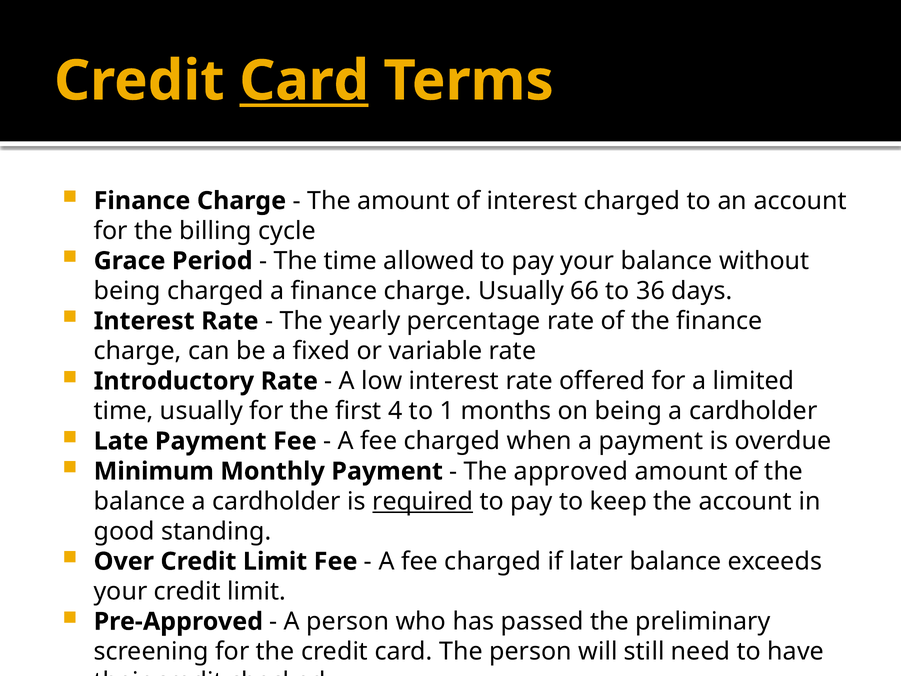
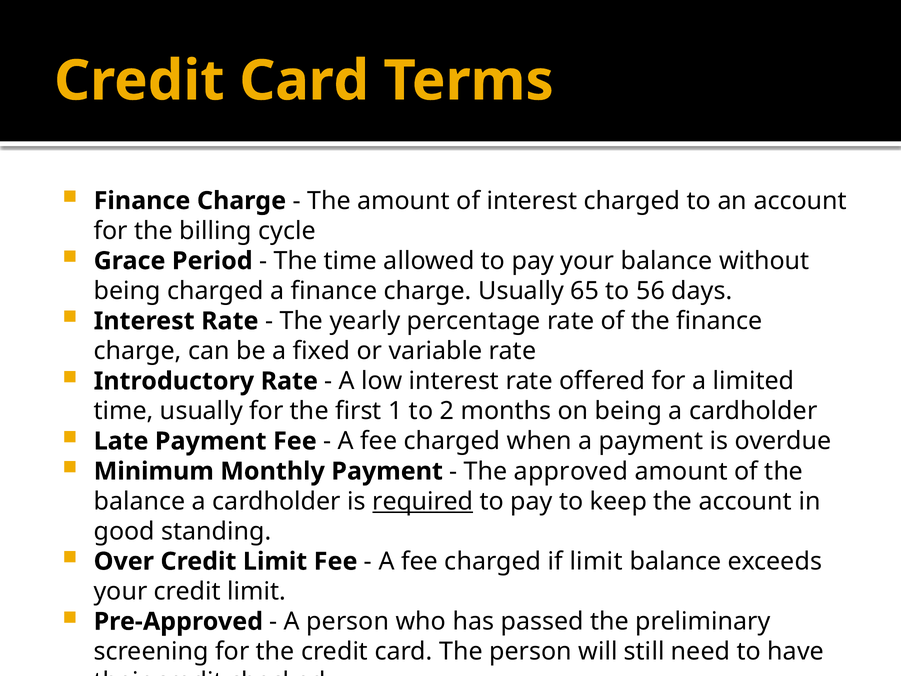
Card underline: present -> none (304, 81)
66: 66 -> 65 (585, 291)
36: 36 -> 56 (651, 291)
4: 4 -> 1 (395, 411)
1: 1 -> 2 (447, 411)
if later: later -> limit (596, 561)
